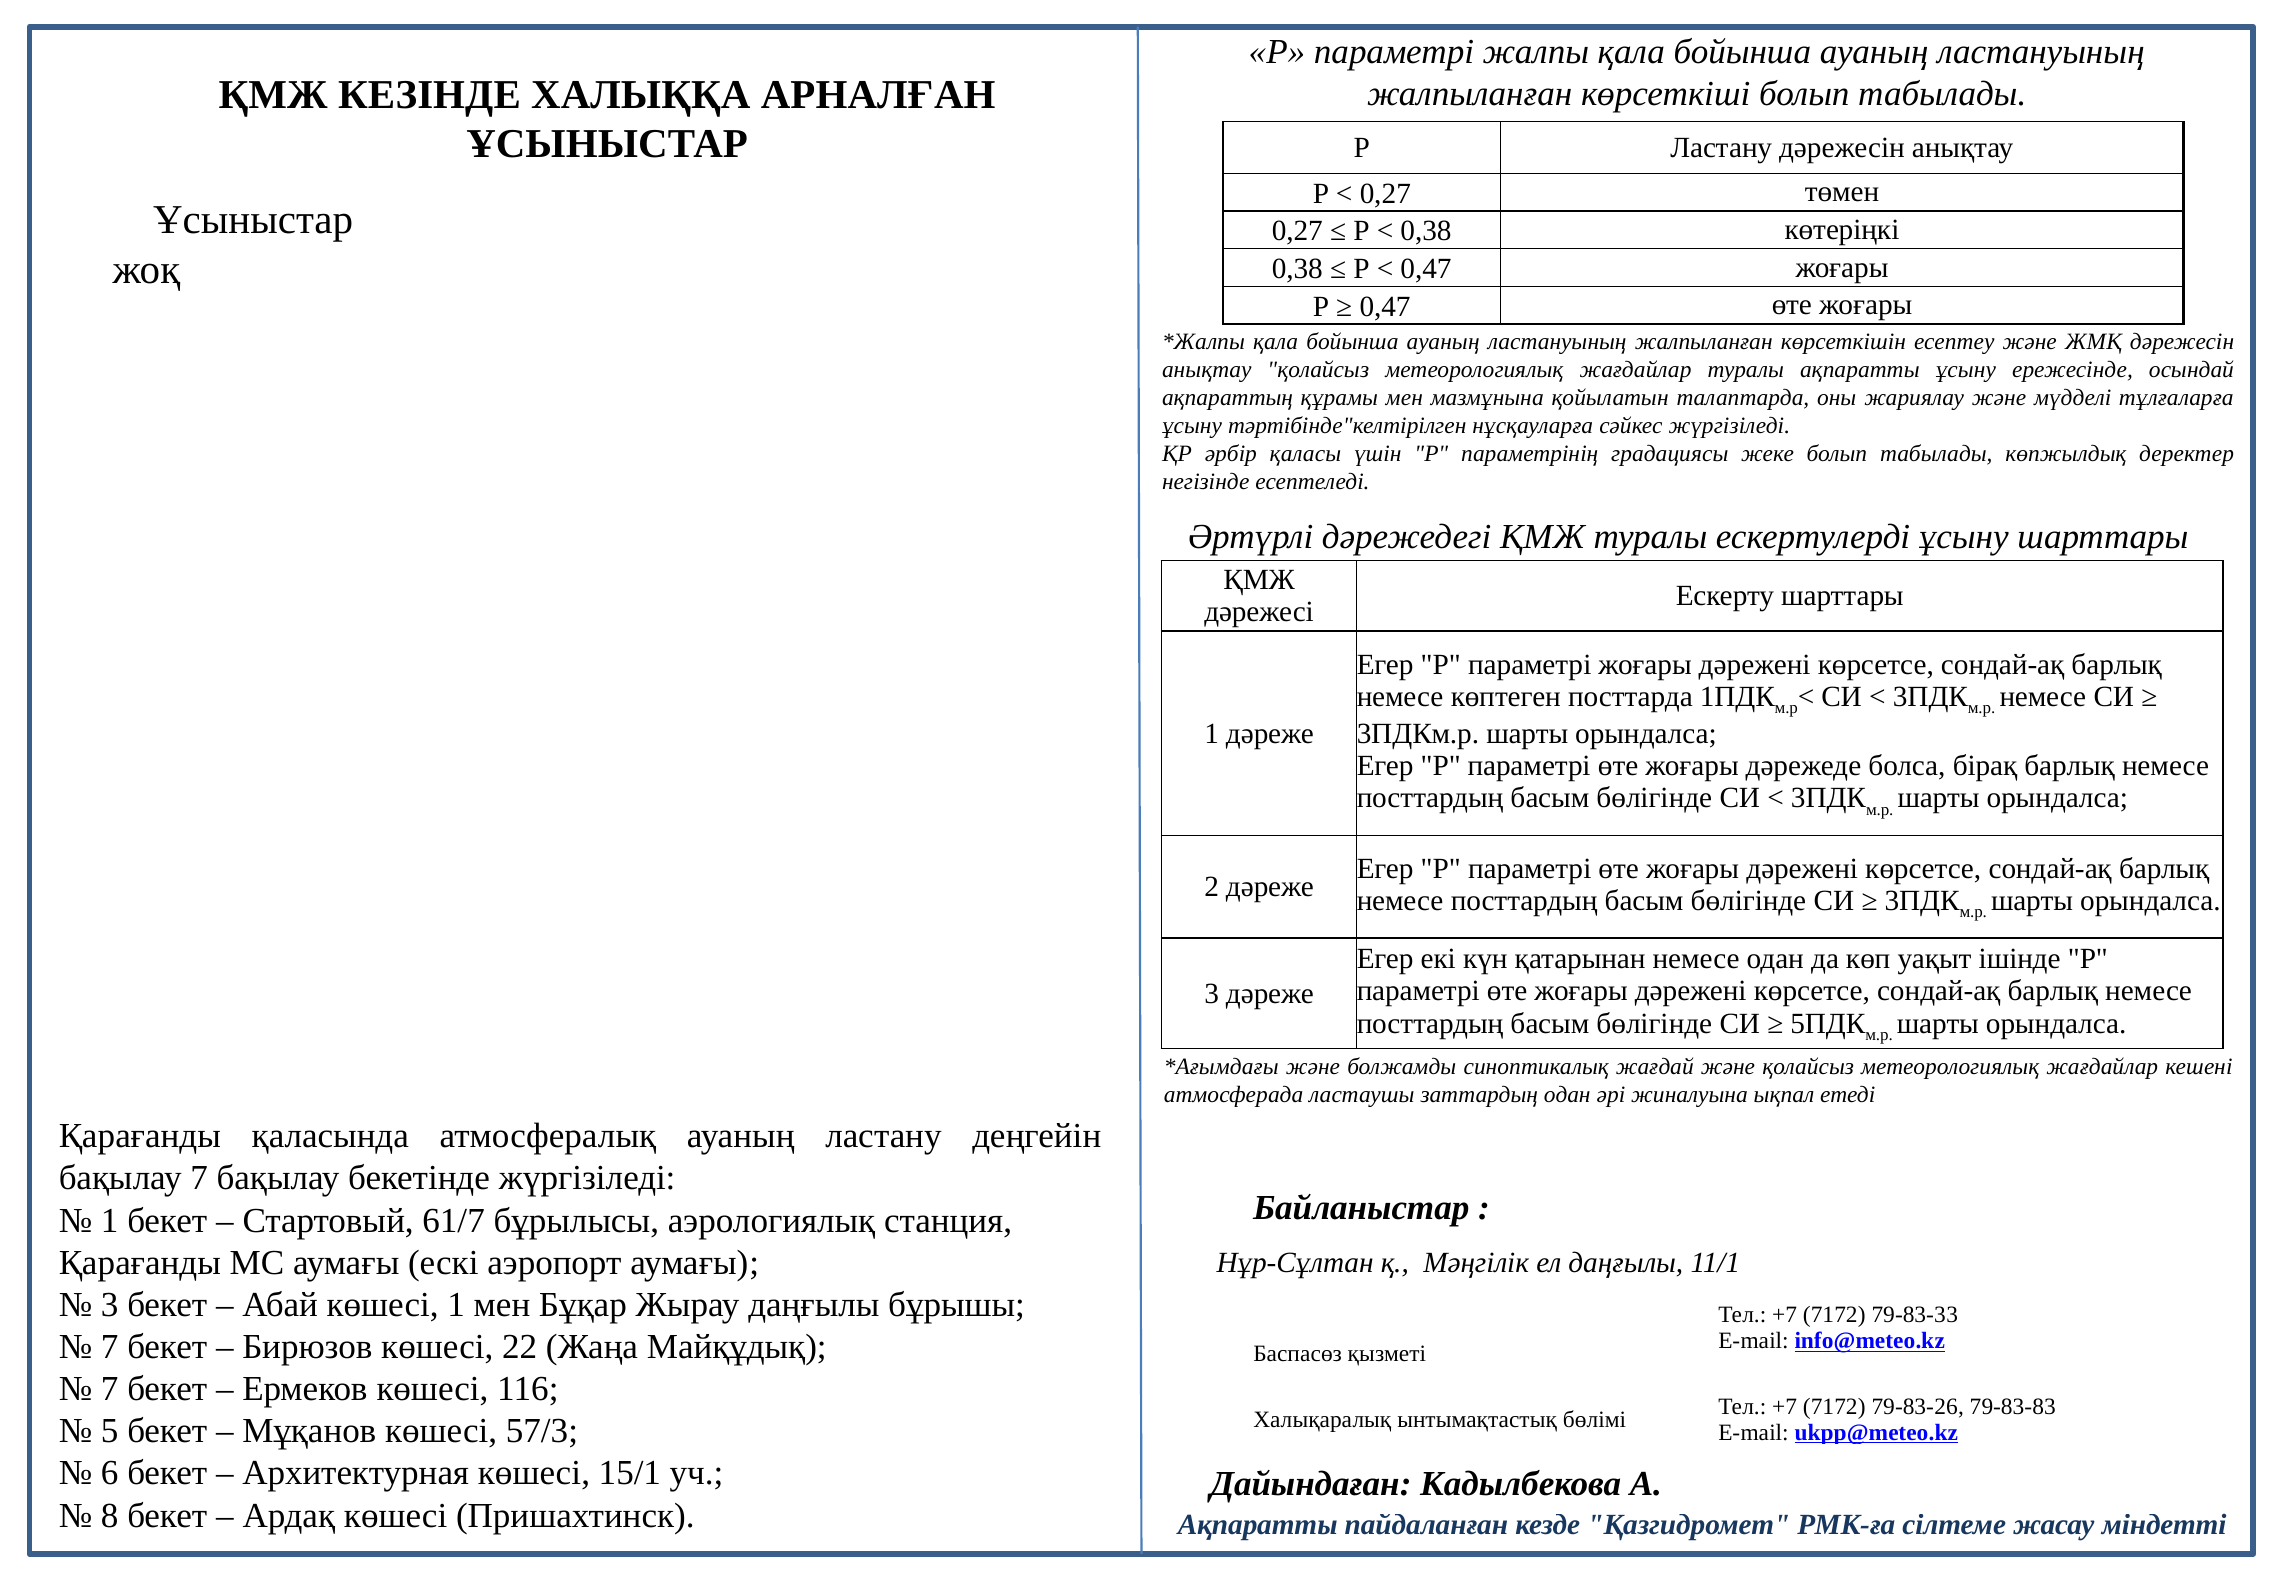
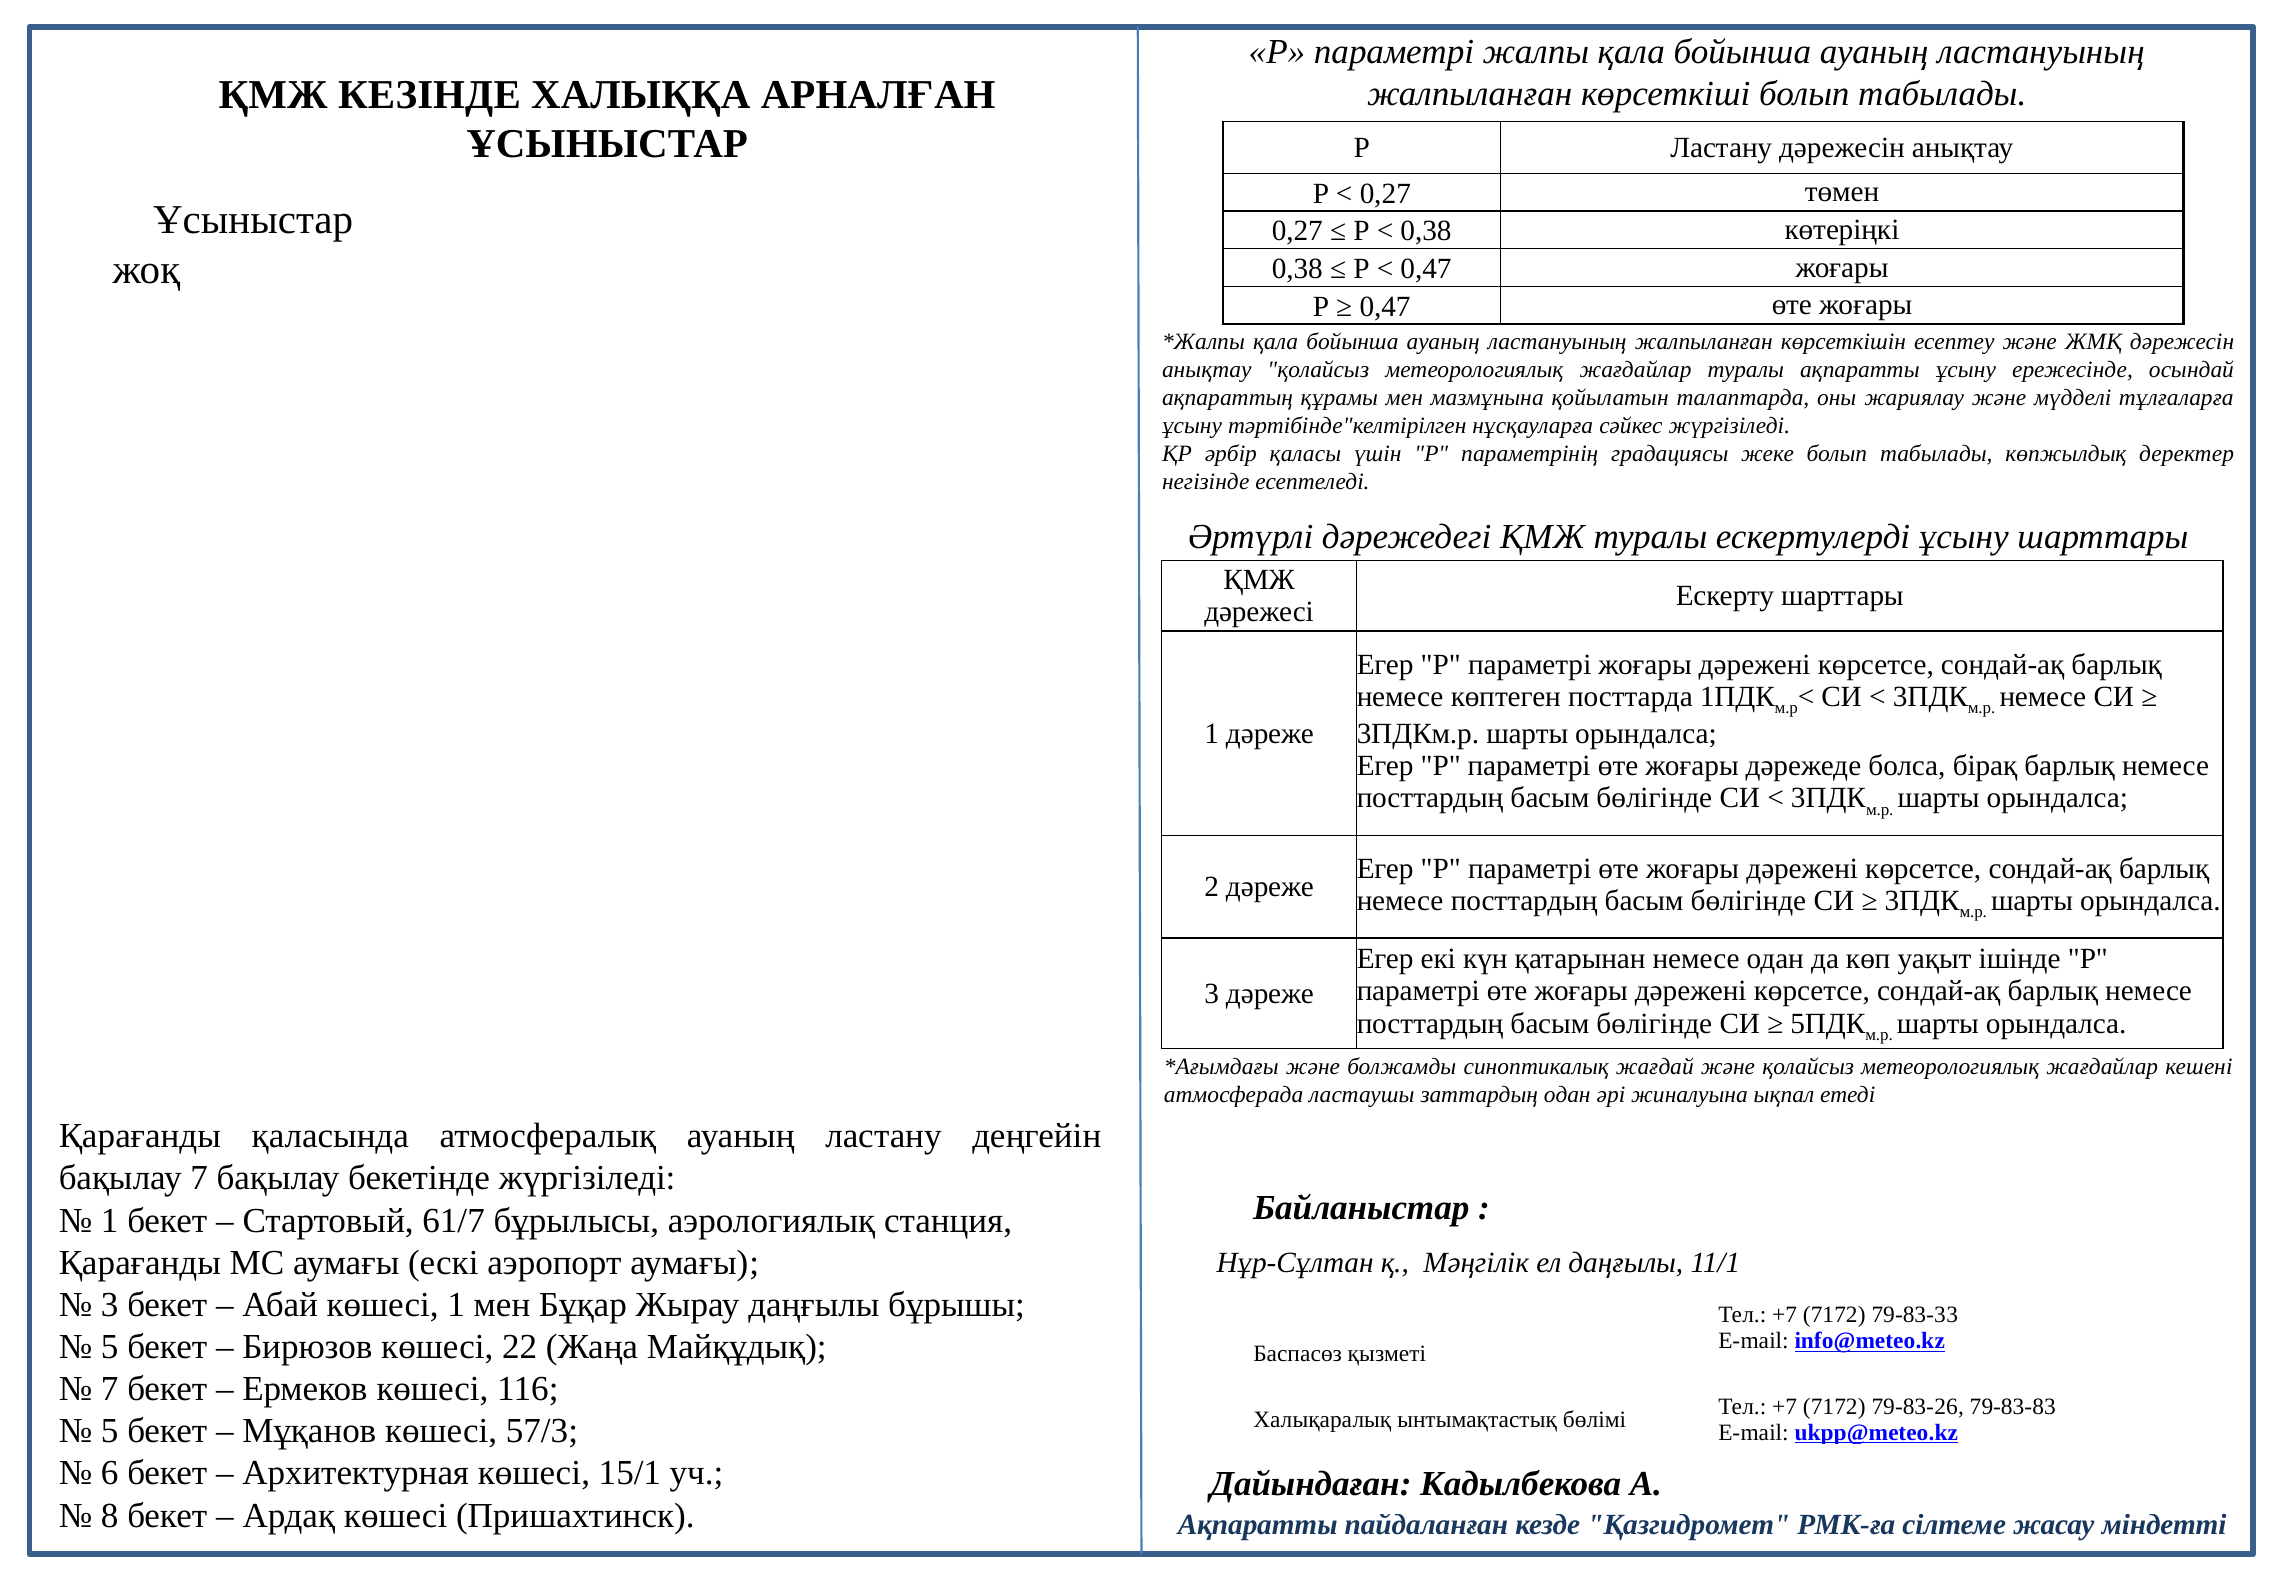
7: 7 -> 5 (110, 1347)
